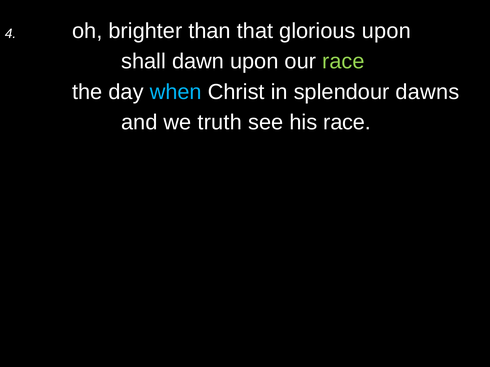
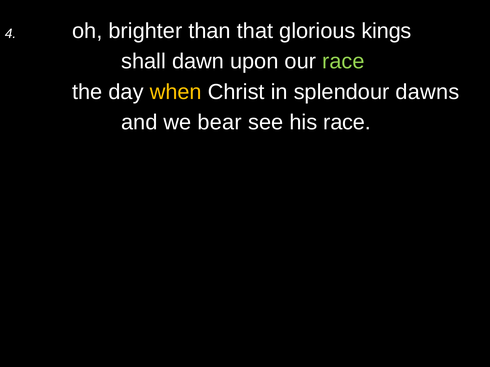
glorious upon: upon -> kings (387, 31)
when colour: light blue -> yellow (176, 92)
truth: truth -> bear (220, 122)
